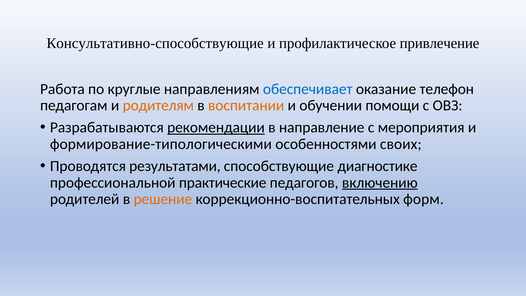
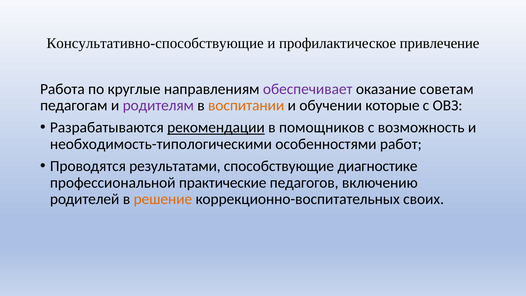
обеспечивает colour: blue -> purple (308, 89)
телефон: телефон -> советам (447, 89)
родителям colour: orange -> purple (158, 105)
помощи: помощи -> которые (392, 105)
направление: направление -> помощников (322, 127)
мероприятия: мероприятия -> возможность (421, 127)
формирование-типологическими: формирование-типологическими -> необходимость-типологическими (161, 144)
своих: своих -> работ (401, 144)
включению underline: present -> none (380, 183)
форм: форм -> своих (424, 199)
